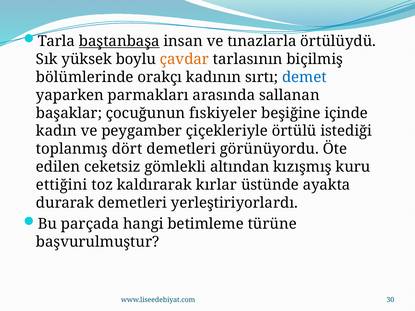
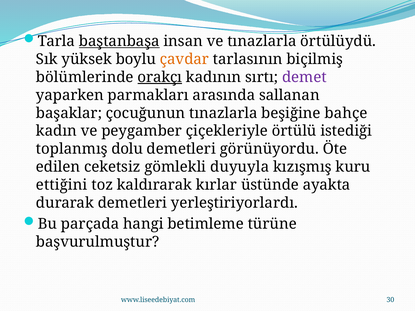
orakçı underline: none -> present (160, 77)
demet colour: blue -> purple (304, 77)
çocuğunun fıskiyeler: fıskiyeler -> tınazlarla (223, 113)
içinde: içinde -> bahçe (346, 113)
dört: dört -> dolu (127, 149)
altından: altından -> duyuyla (240, 167)
